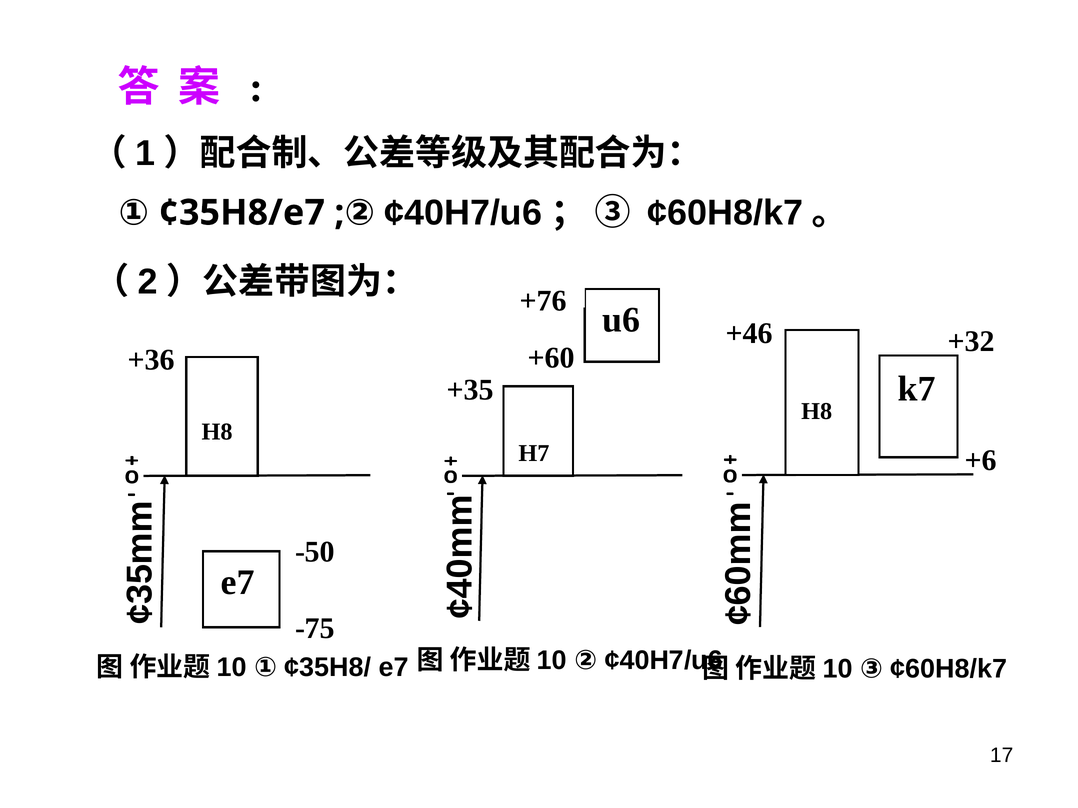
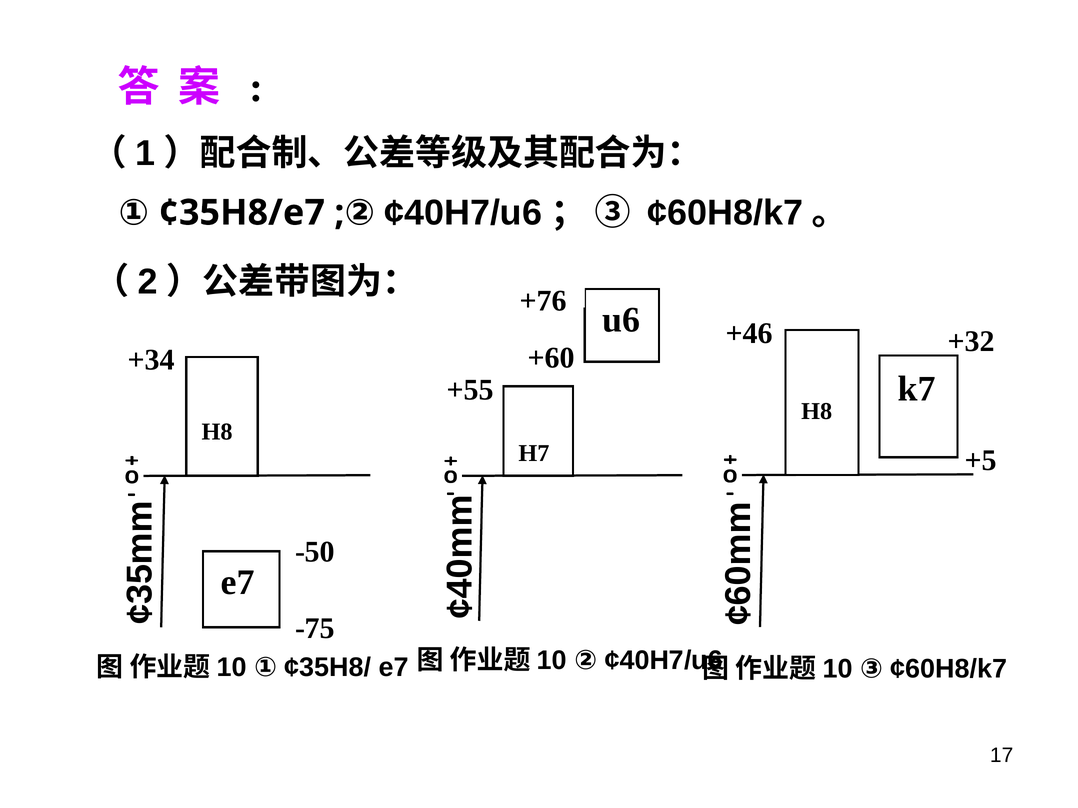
+36: +36 -> +34 (151, 360)
+35: +35 -> +55 (470, 390)
+6: +6 -> +5 (981, 461)
